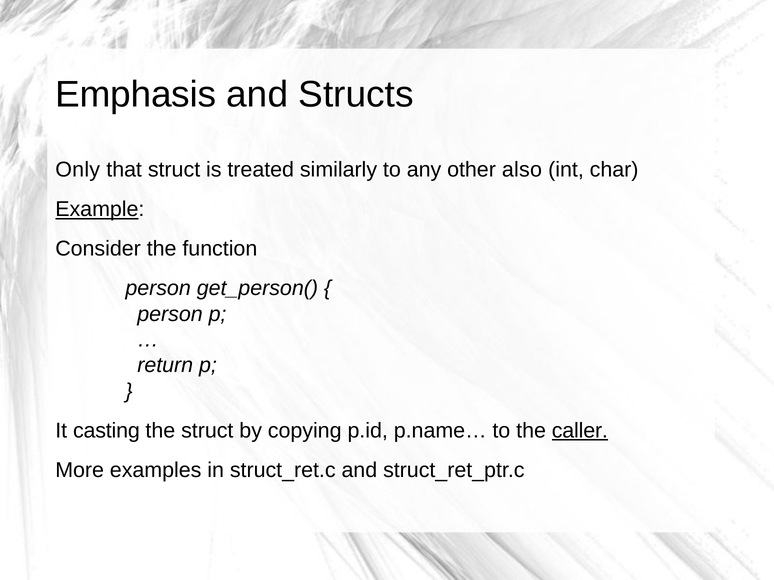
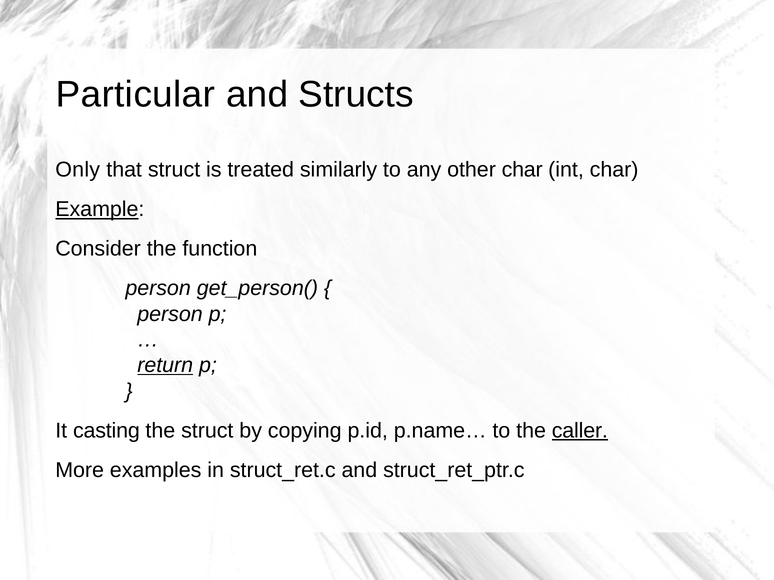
Emphasis: Emphasis -> Particular (135, 94)
other also: also -> char (522, 170)
return underline: none -> present (165, 366)
